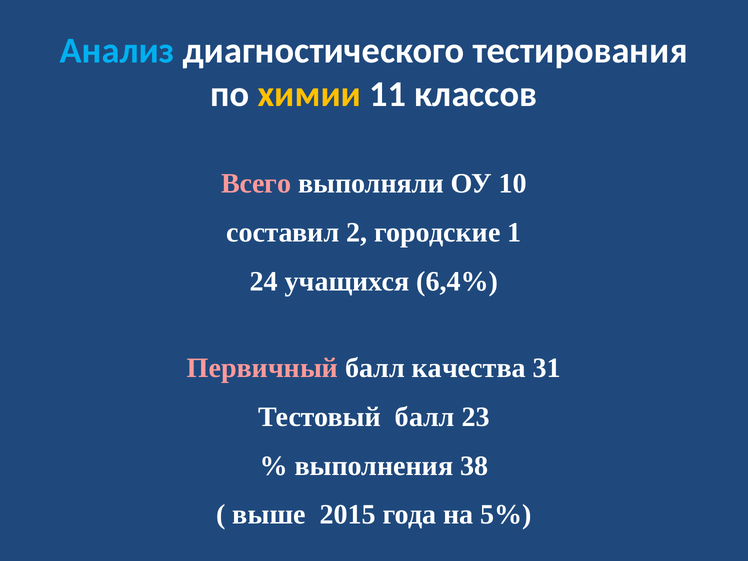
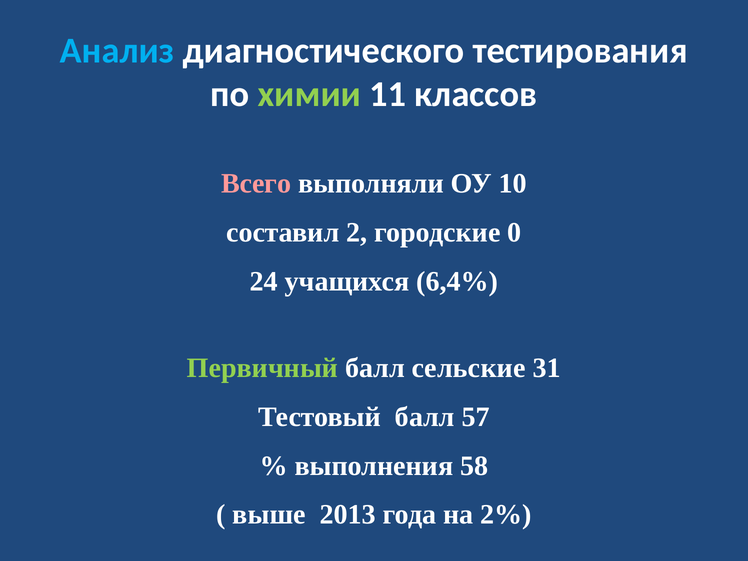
химии colour: yellow -> light green (309, 94)
1: 1 -> 0 (515, 232)
Первичный colour: pink -> light green (263, 368)
качества: качества -> сельские (469, 368)
23: 23 -> 57 (476, 417)
38: 38 -> 58 (474, 466)
2015: 2015 -> 2013 (348, 515)
5%: 5% -> 2% (506, 515)
